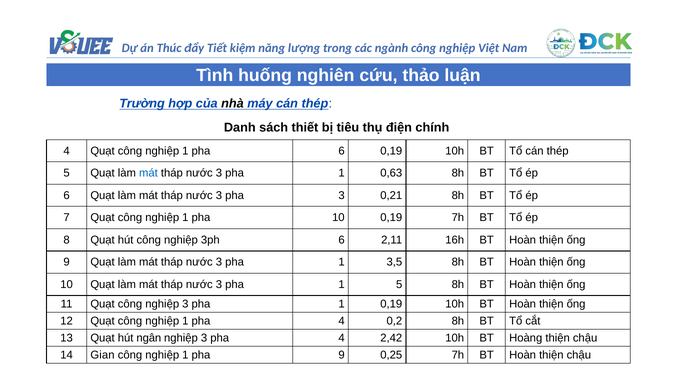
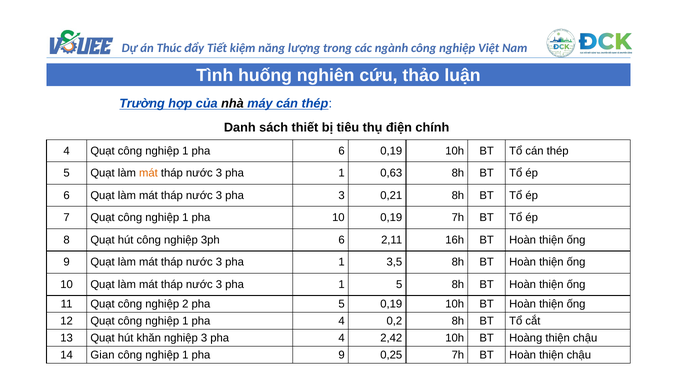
mát colour: blue -> orange (148, 173)
công nghiệp 3: 3 -> 2 (185, 304)
1: 1 -> 5 (342, 304)
ngân: ngân -> khăn (149, 338)
